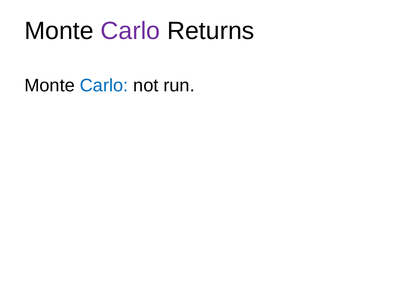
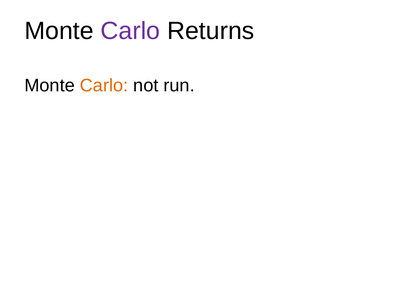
Carlo colour: blue -> orange (104, 86)
